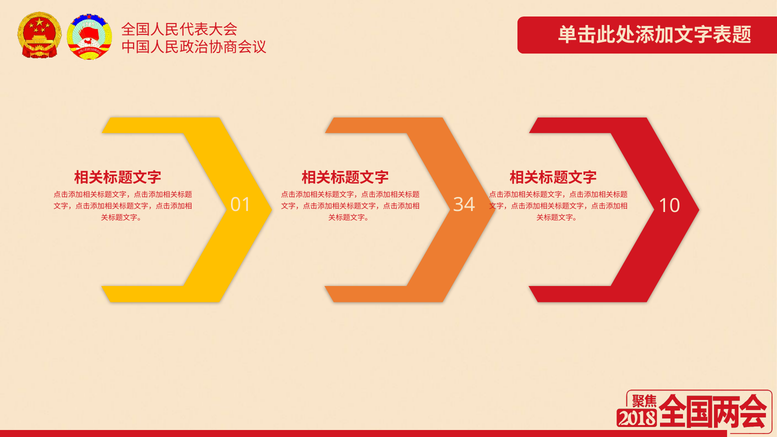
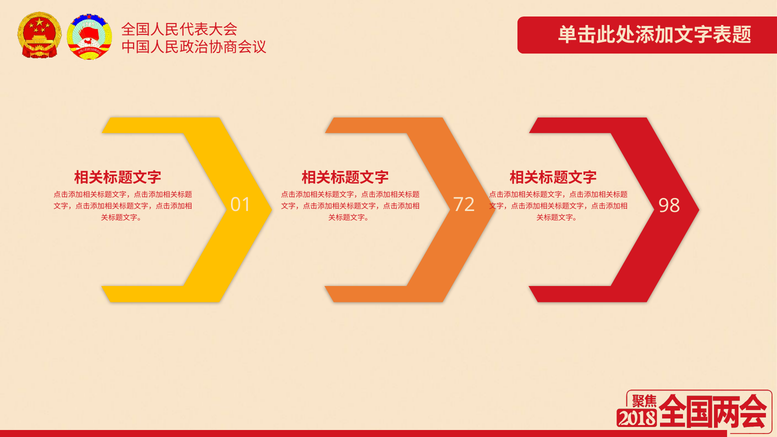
34: 34 -> 72 (464, 205)
10: 10 -> 98 (669, 206)
